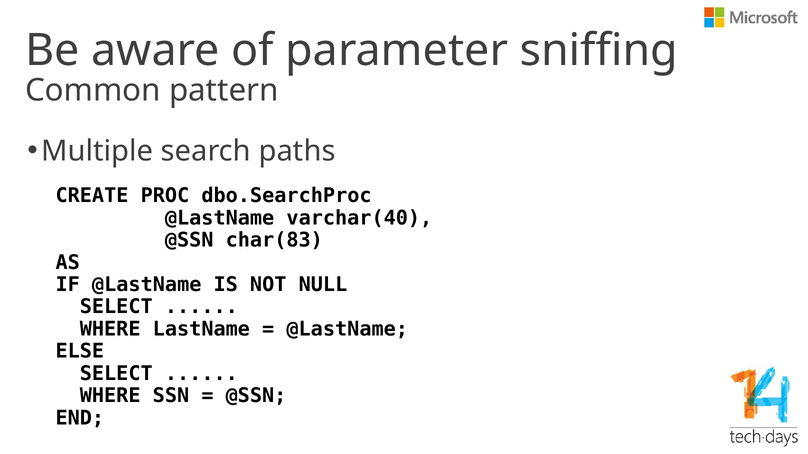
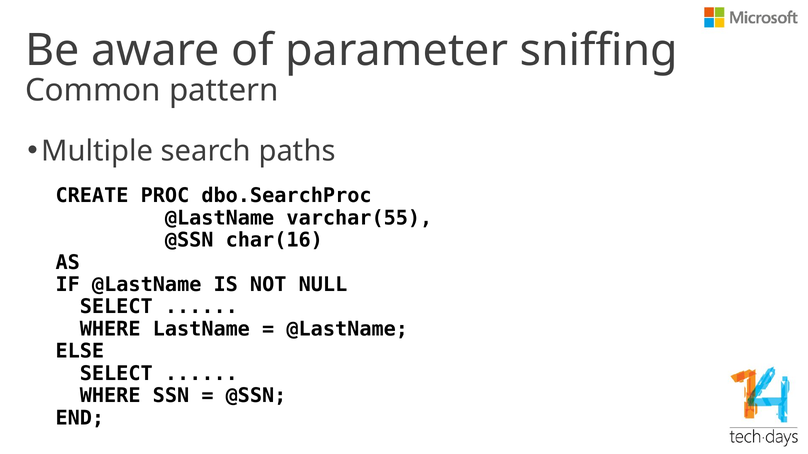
varchar(40: varchar(40 -> varchar(55 (359, 218)
char(83: char(83 -> char(16 (274, 240)
